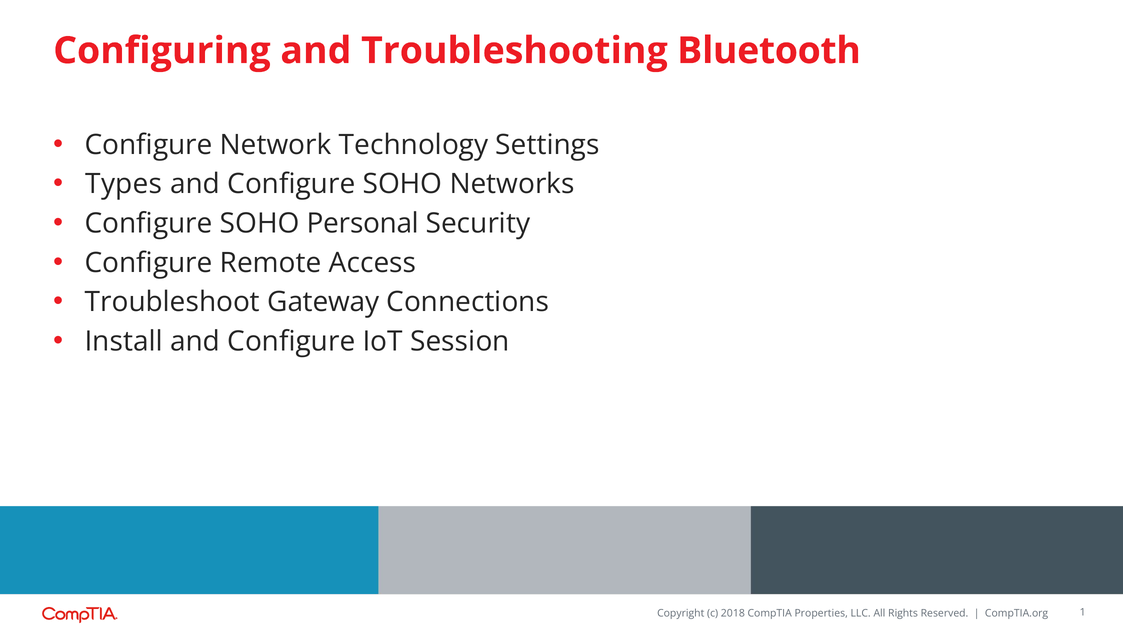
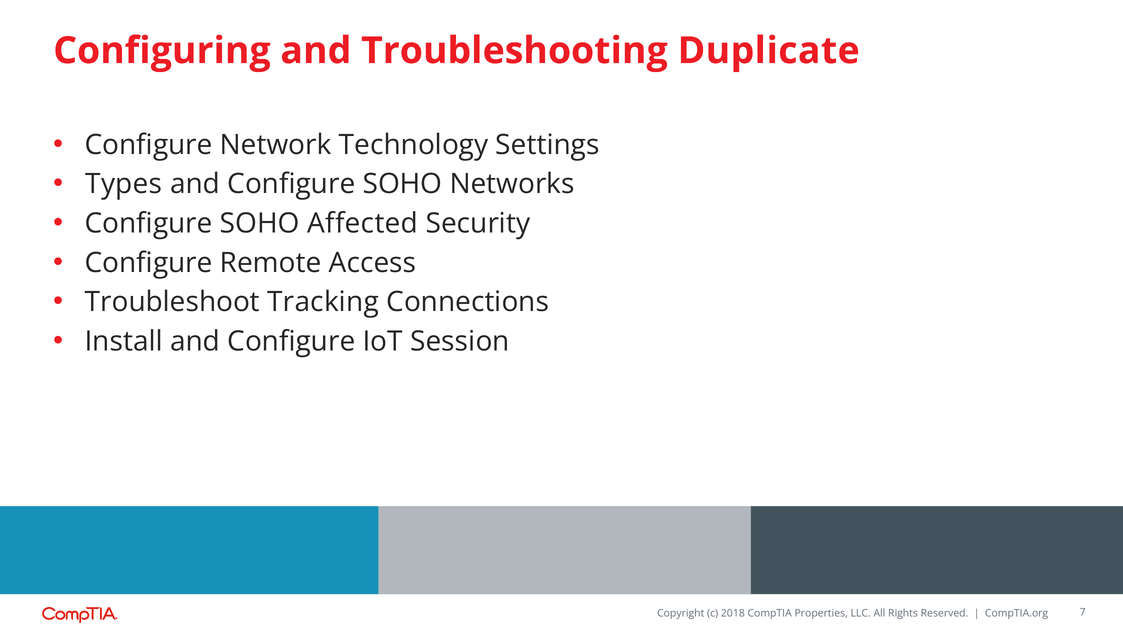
Bluetooth: Bluetooth -> Duplicate (769, 51)
Personal: Personal -> Affected (363, 223)
Gateway: Gateway -> Tracking (323, 302)
1: 1 -> 7 (1083, 612)
